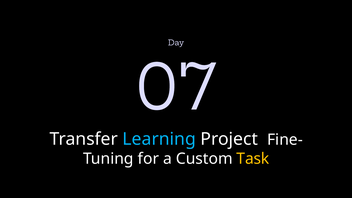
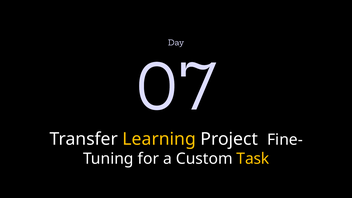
Learning colour: light blue -> yellow (159, 139)
